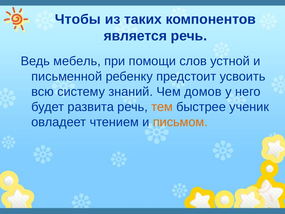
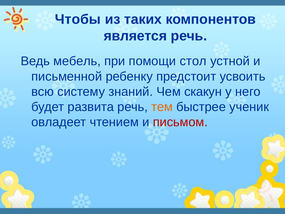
слов: слов -> стол (193, 61)
домов: домов -> скакун (203, 92)
письмом colour: orange -> red (180, 122)
